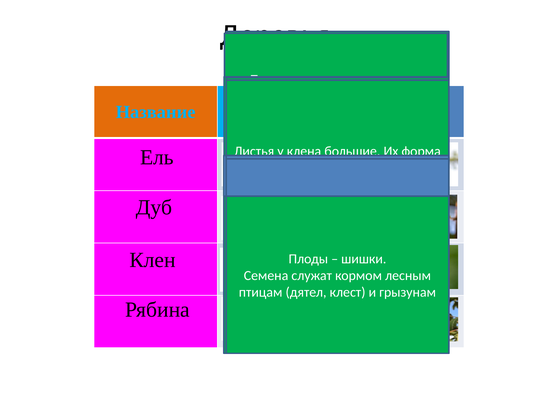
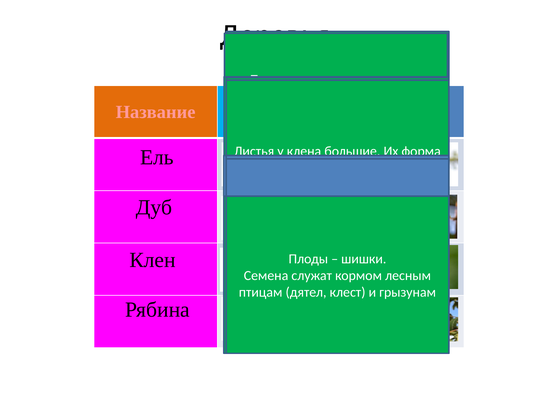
Название colour: light blue -> pink (156, 112)
